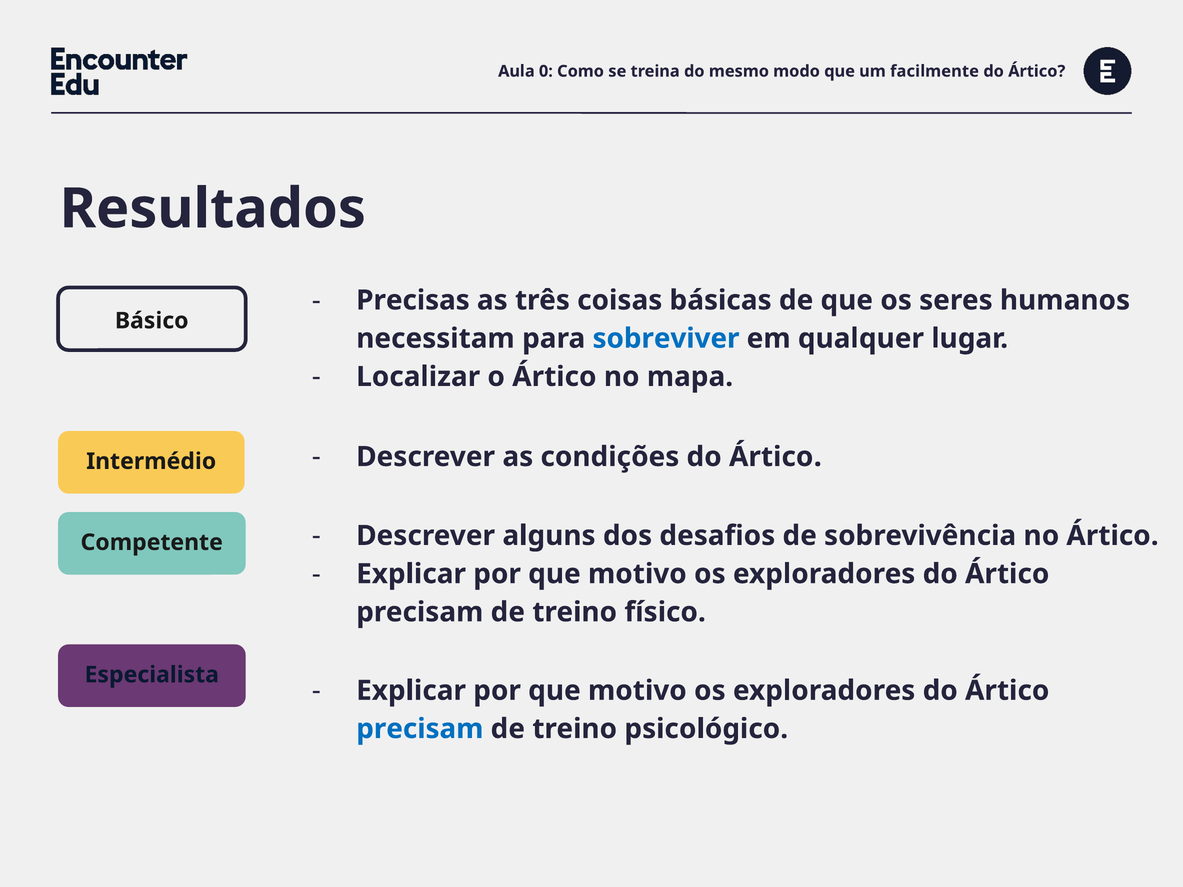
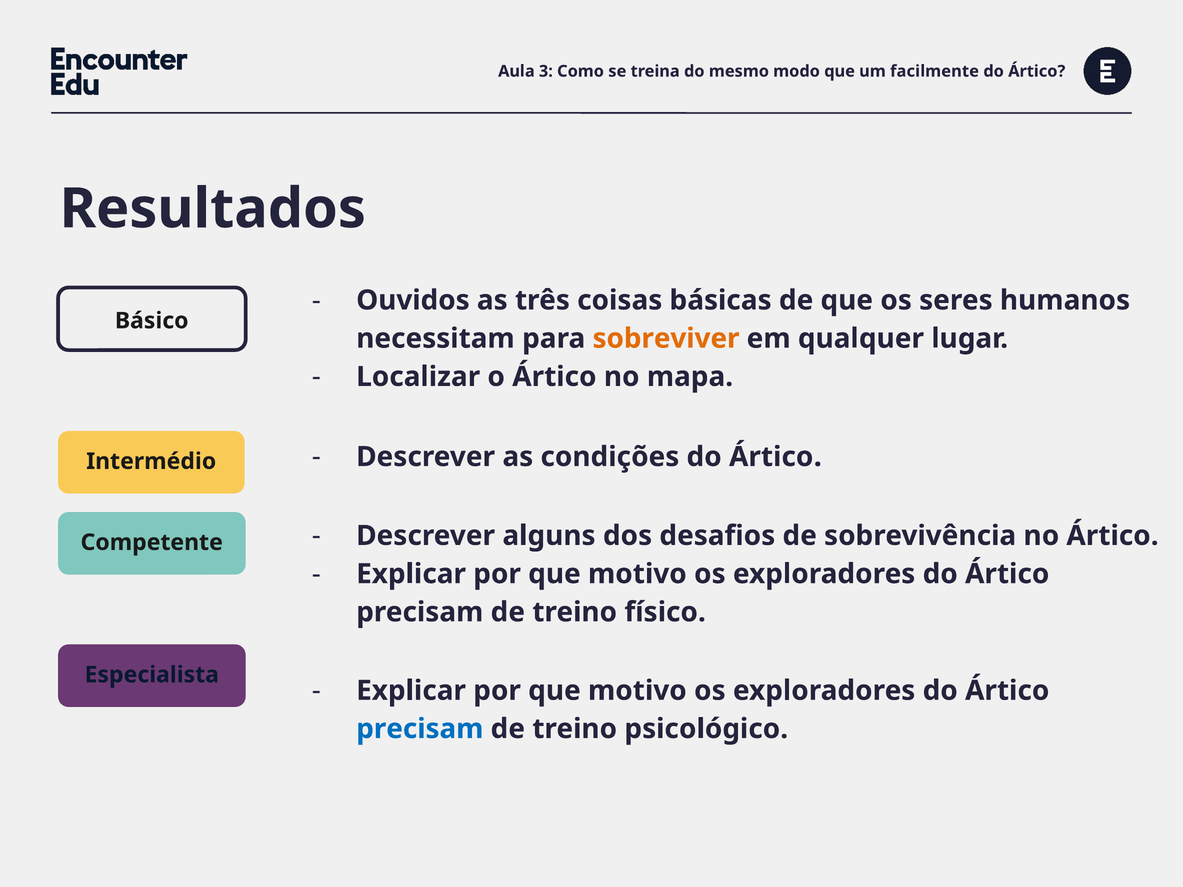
0: 0 -> 3 (546, 71)
Precisas: Precisas -> Ouvidos (413, 300)
sobreviver colour: blue -> orange (666, 339)
